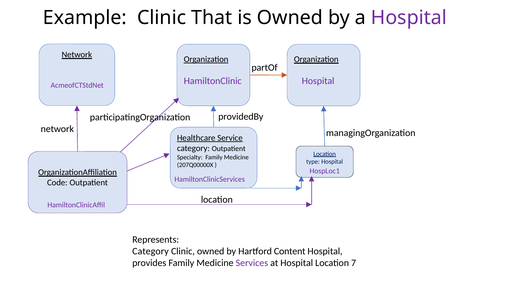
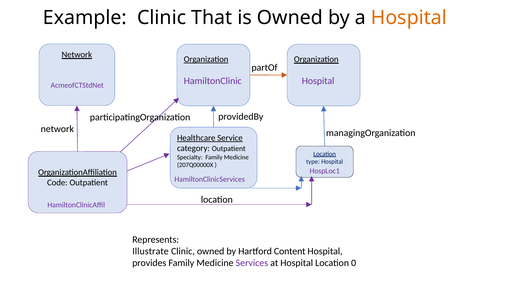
Hospital colour: purple -> orange (409, 18)
Category: Category -> Illustrate (151, 251)
7: 7 -> 0 (354, 263)
